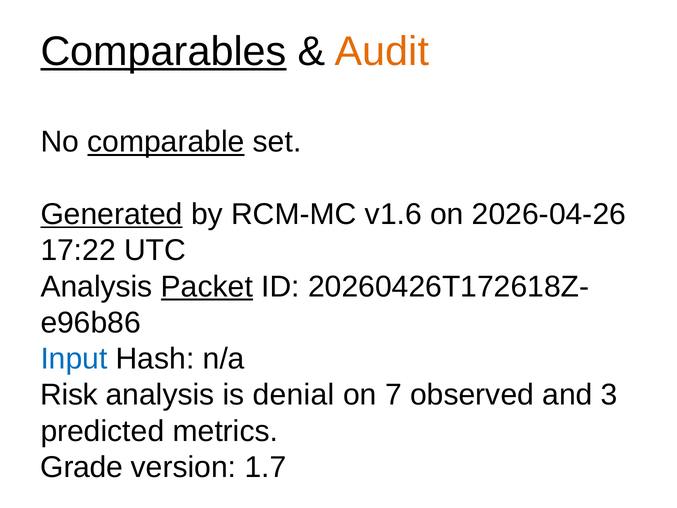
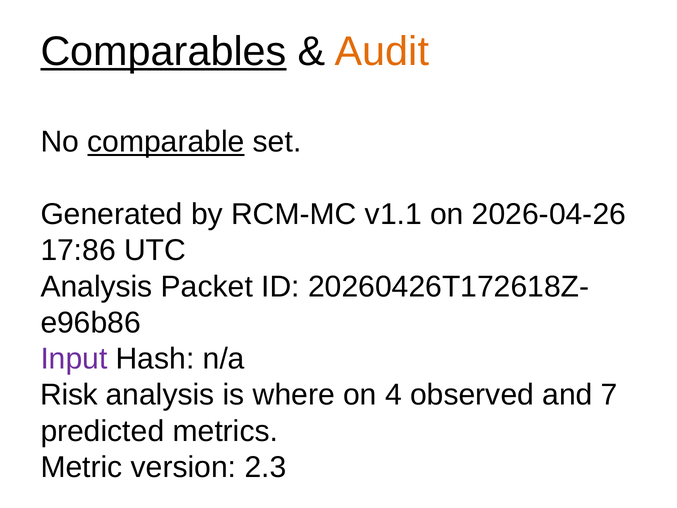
Generated underline: present -> none (112, 214)
v1.6: v1.6 -> v1.1 (393, 214)
17:22: 17:22 -> 17:86 (78, 250)
Packet underline: present -> none (207, 286)
Input colour: blue -> purple (74, 359)
denial: denial -> where (294, 395)
7: 7 -> 4 (393, 395)
3: 3 -> 7 (609, 395)
Grade: Grade -> Metric (81, 467)
1.7: 1.7 -> 2.3 (266, 467)
